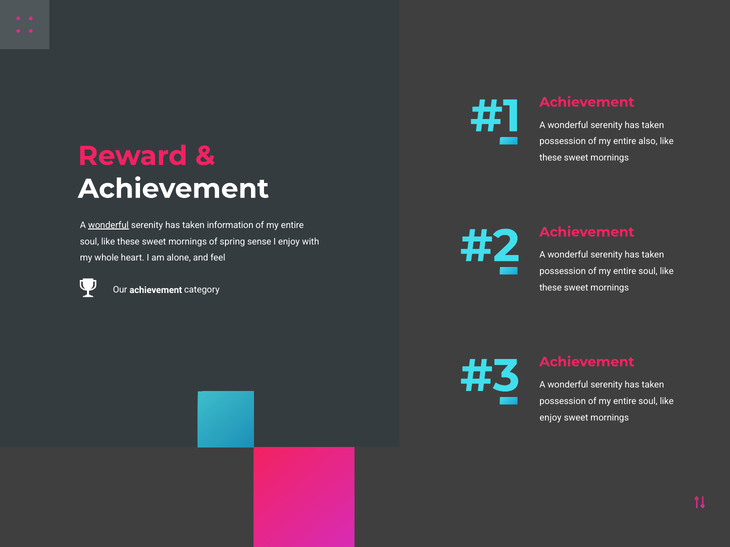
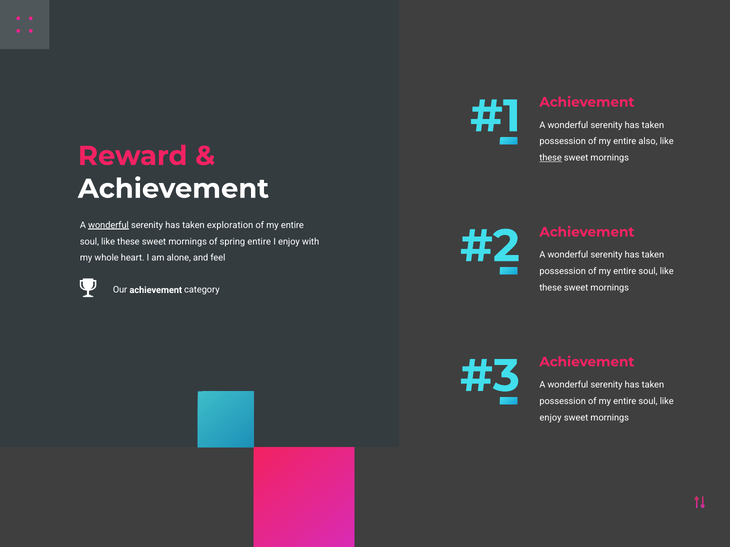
these underline: none -> present (551, 158)
information: information -> exploration (230, 225)
spring sense: sense -> entire (259, 242)
